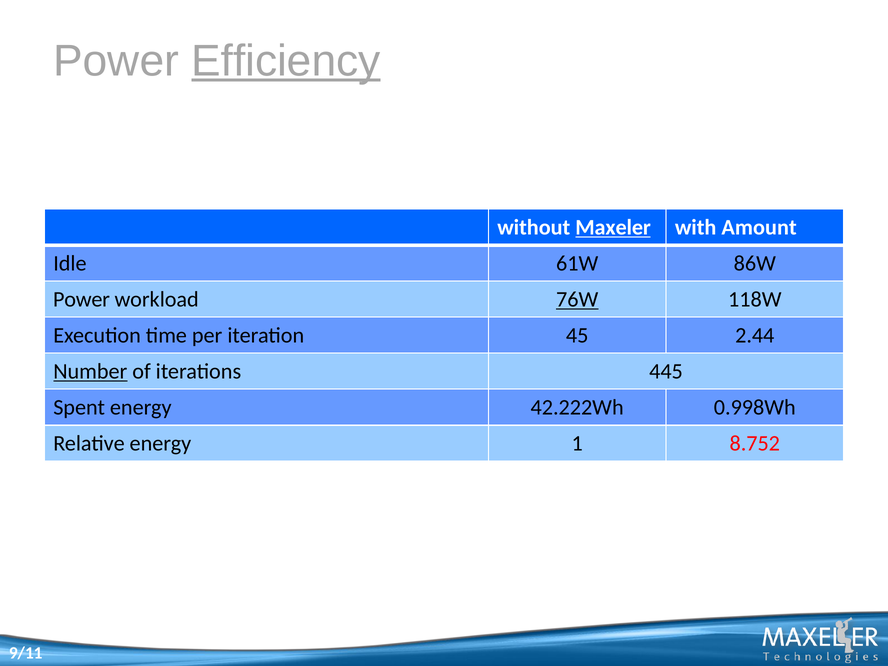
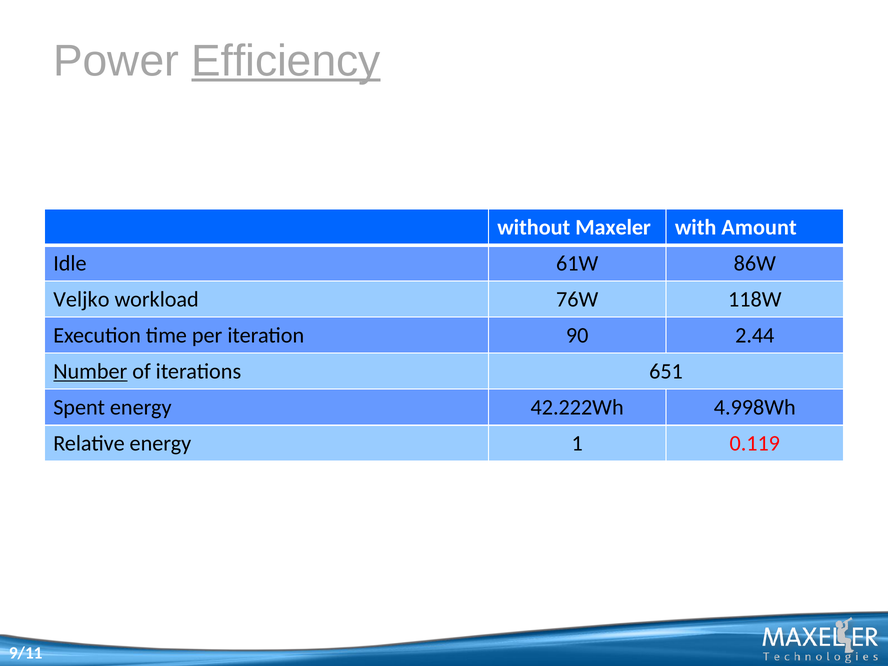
Maxeler underline: present -> none (613, 227)
Power: Power -> Veljko (81, 299)
76W underline: present -> none (577, 299)
45: 45 -> 90 (577, 335)
445: 445 -> 651 (666, 371)
0.998Wh: 0.998Wh -> 4.998Wh (755, 407)
8.752: 8.752 -> 0.119 (755, 443)
